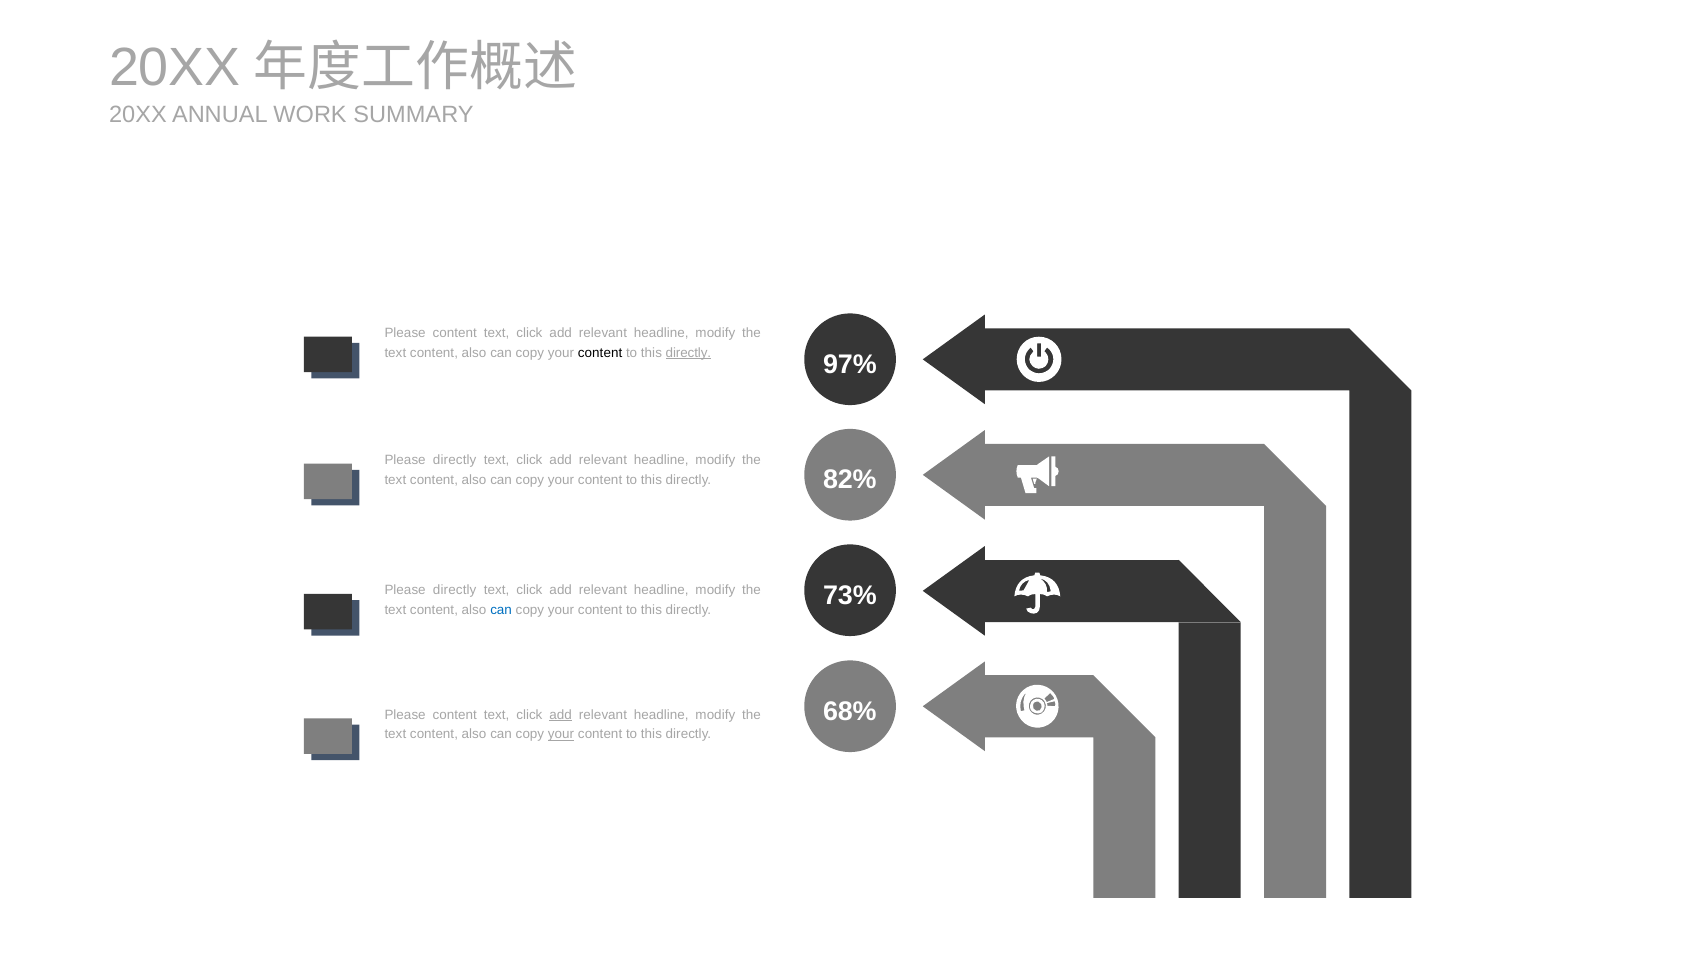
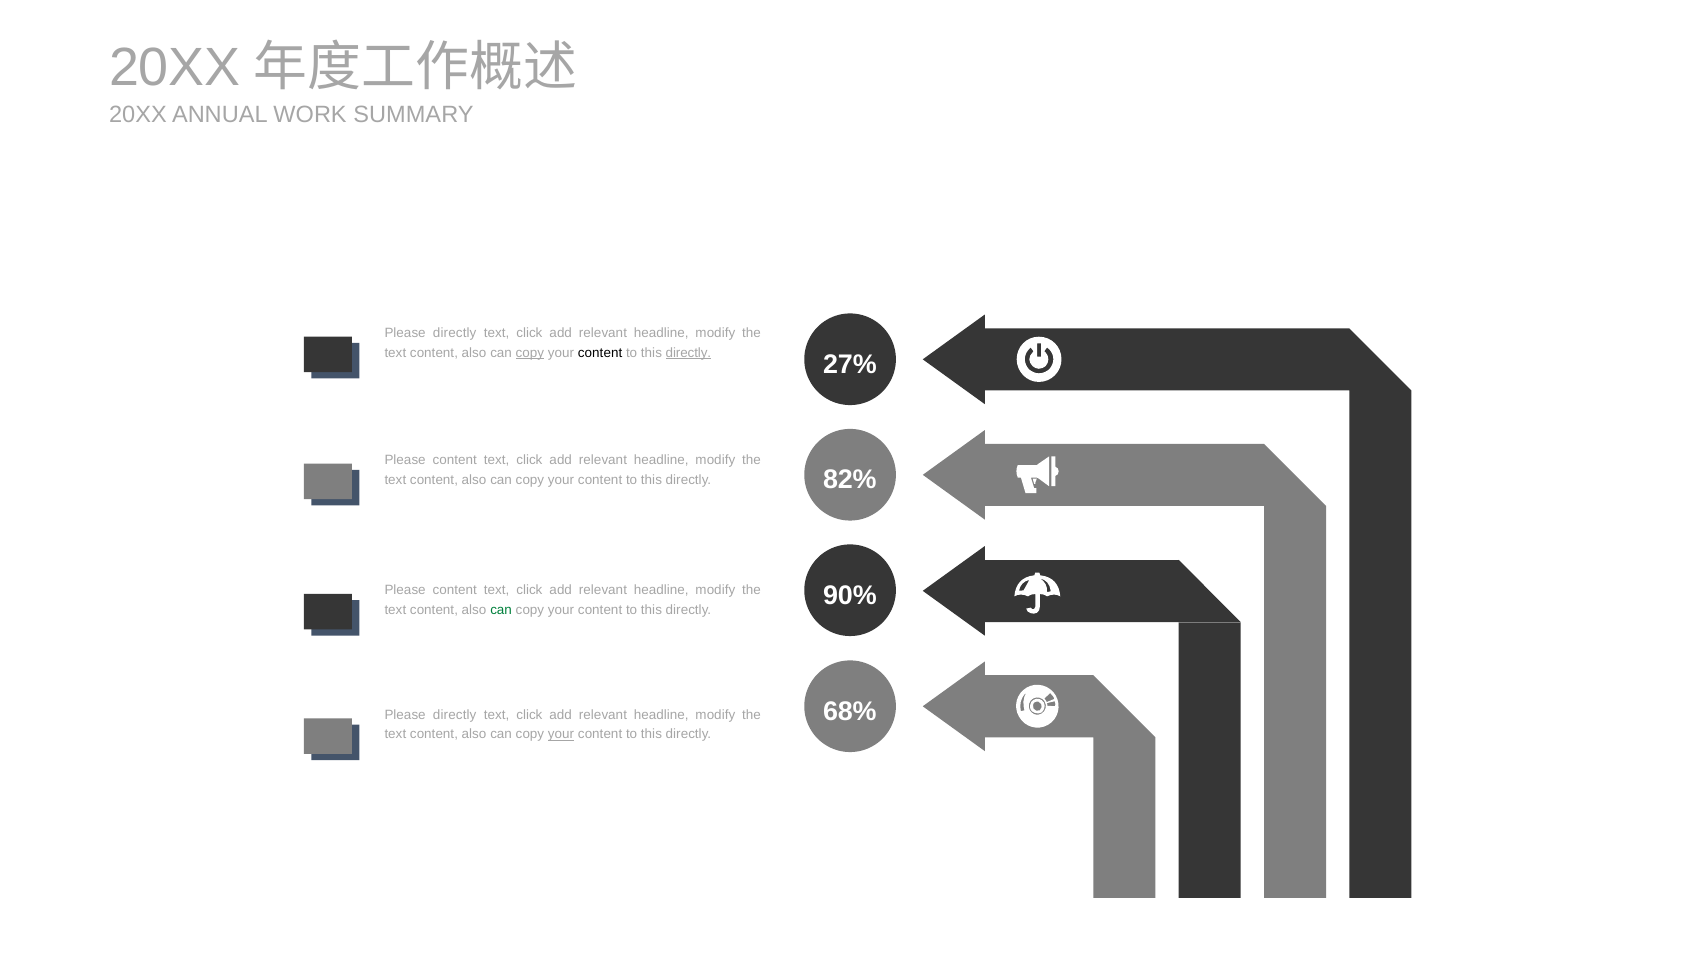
content: content -> directly (455, 333)
copy underline: none -> present (530, 353)
97%: 97% -> 27% (850, 364)
directly: directly -> content (455, 460)
73%: 73% -> 90% (850, 595)
directly: directly -> content (455, 590)
can colour: blue -> green (501, 610)
content: content -> directly (455, 715)
add underline: present -> none (561, 715)
